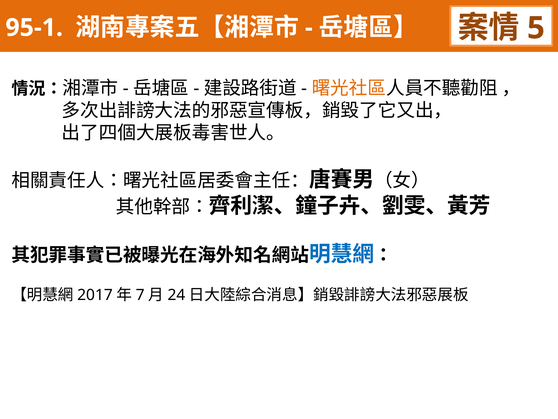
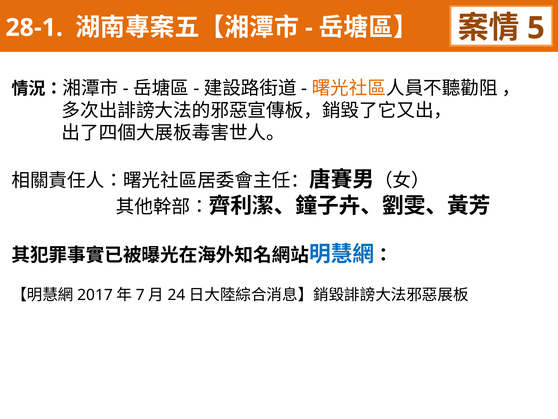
95-1: 95-1 -> 28-1 (34, 28)
